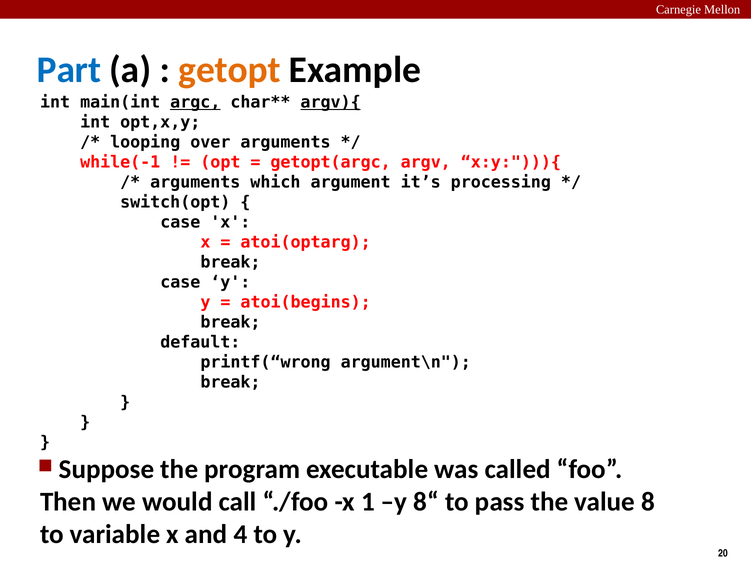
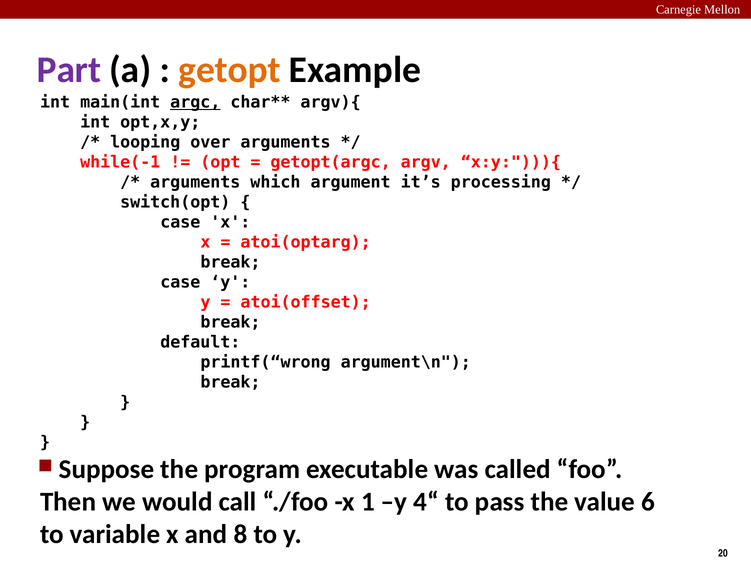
Part colour: blue -> purple (69, 70)
argv){ underline: present -> none (331, 102)
atoi(begins: atoi(begins -> atoi(offset (306, 303)
8“: 8“ -> 4“ (426, 502)
8: 8 -> 6 (648, 502)
4: 4 -> 8 (240, 535)
